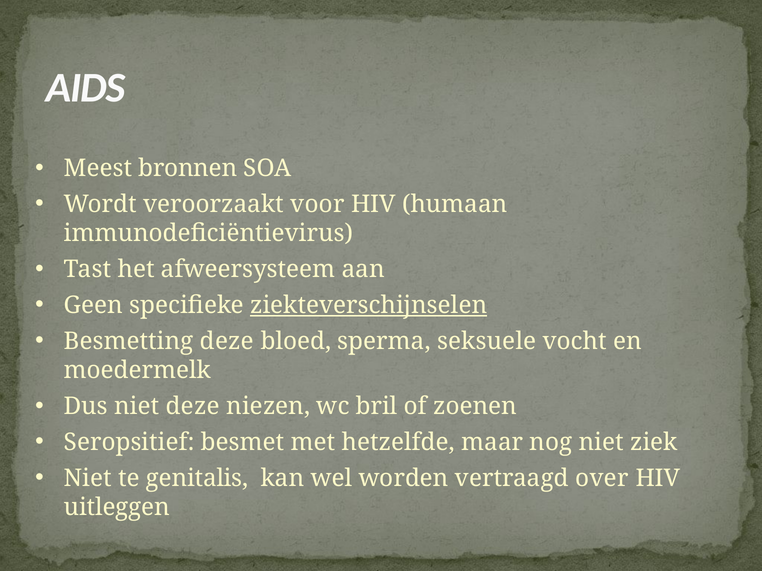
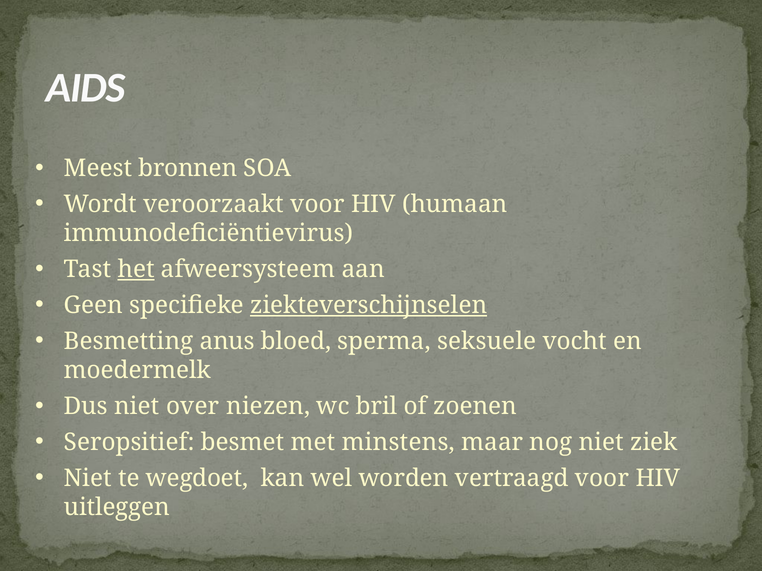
het underline: none -> present (136, 270)
Besmetting deze: deze -> anus (227, 342)
niet deze: deze -> over (193, 407)
hetzelfde: hetzelfde -> minstens (398, 443)
genitalis: genitalis -> wegdoet (197, 479)
vertraagd over: over -> voor (602, 479)
